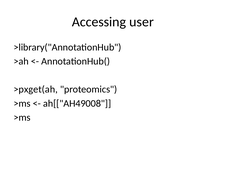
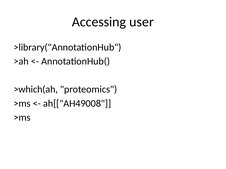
>pxget(ah: >pxget(ah -> >which(ah (36, 90)
